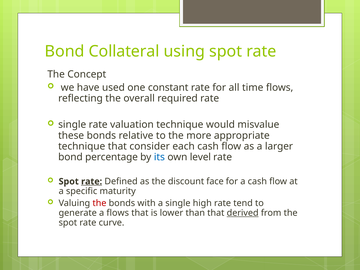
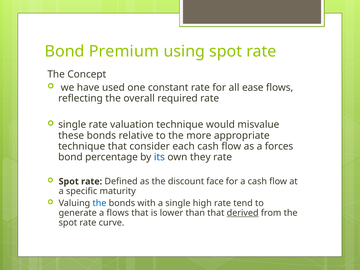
Collateral: Collateral -> Premium (124, 51)
time: time -> ease (253, 88)
larger: larger -> forces (279, 146)
level: level -> they (200, 157)
rate underline: present -> none (92, 181)
the colour: red -> blue (99, 203)
